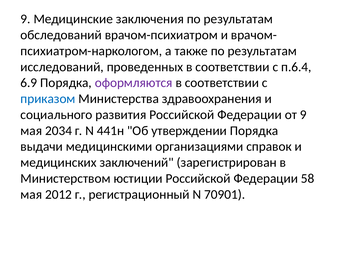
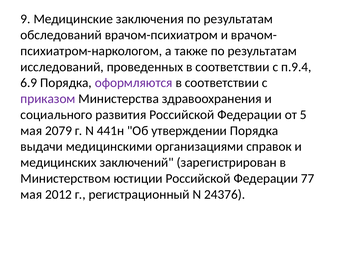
п.6.4: п.6.4 -> п.9.4 (296, 67)
приказом colour: blue -> purple (48, 99)
от 9: 9 -> 5 (303, 115)
2034: 2034 -> 2079 (59, 131)
58: 58 -> 77 (308, 179)
70901: 70901 -> 24376 (225, 195)
